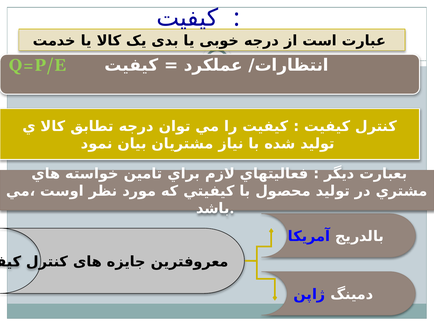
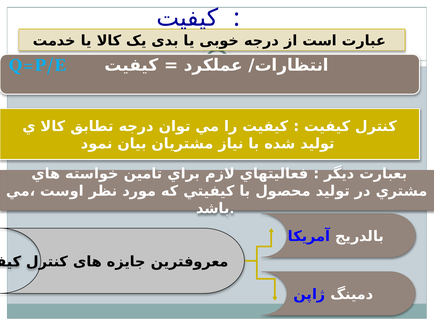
Q=P/E colour: light green -> light blue (37, 65)
